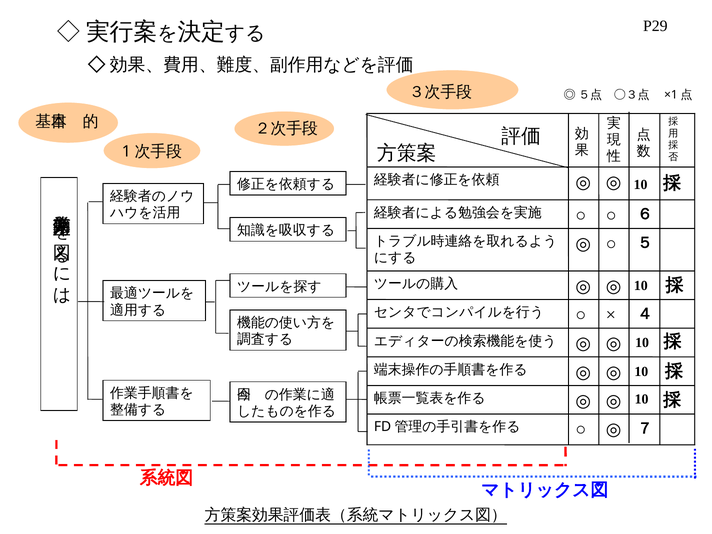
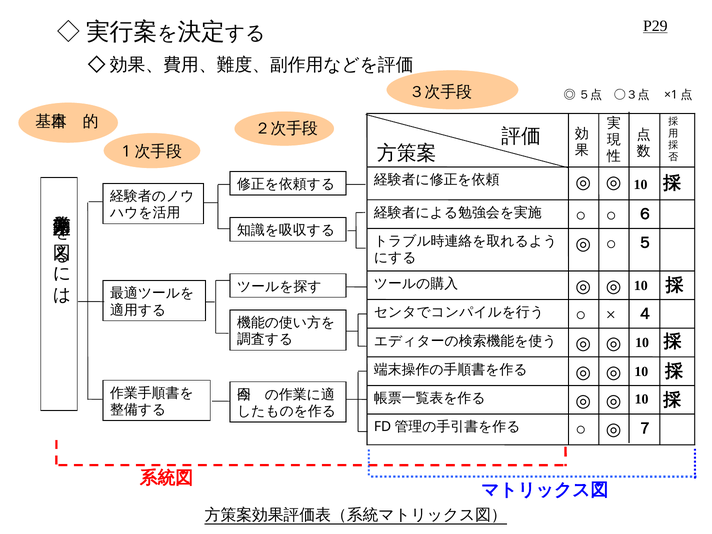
P29 underline: none -> present (655, 26)
